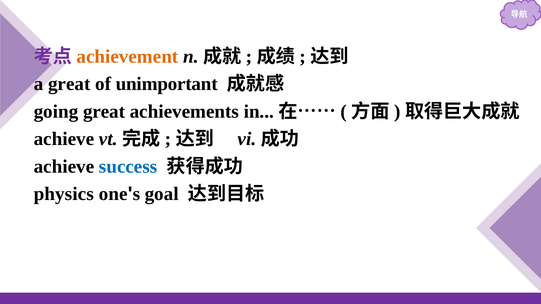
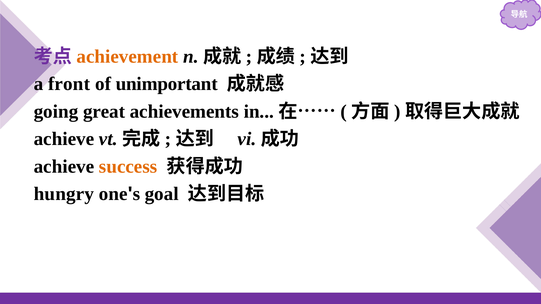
a great: great -> front (69, 84)
success colour: blue -> orange (128, 167)
physics: physics -> hungry (64, 194)
